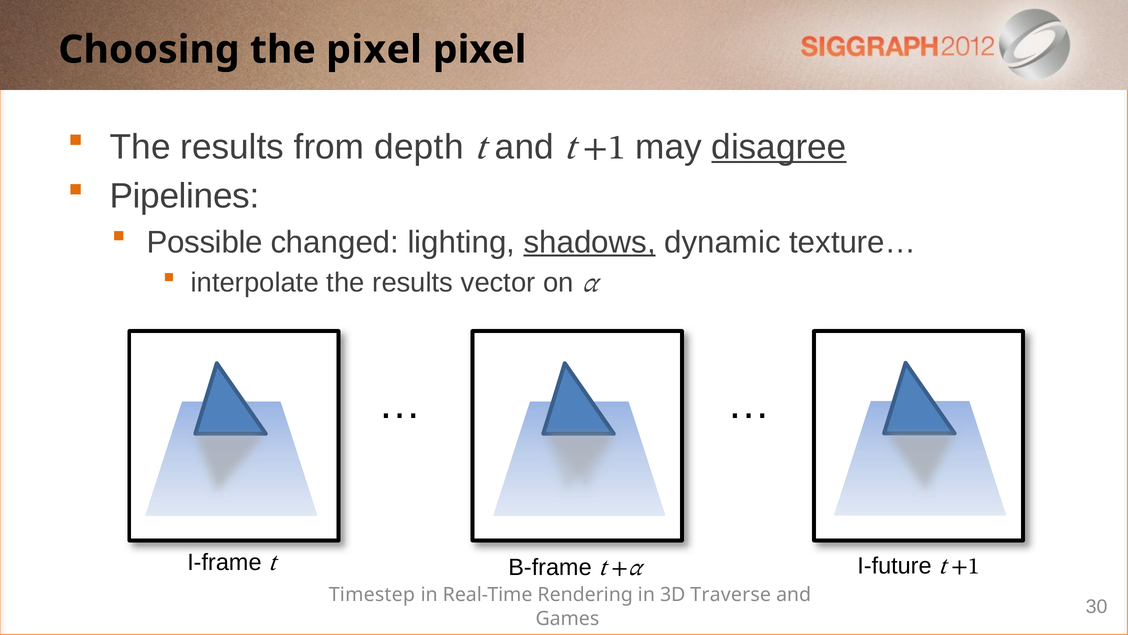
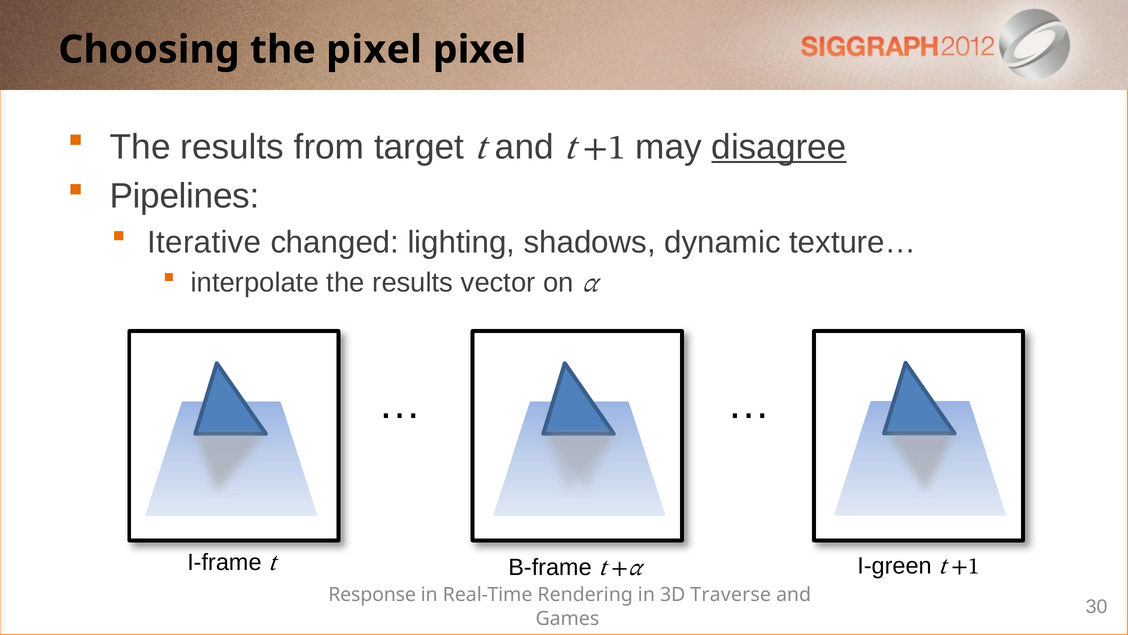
depth: depth -> target (419, 147)
Possible: Possible -> Iterative (204, 242)
shadows underline: present -> none (590, 242)
I-future: I-future -> I-green (894, 565)
Timestep: Timestep -> Response (372, 595)
